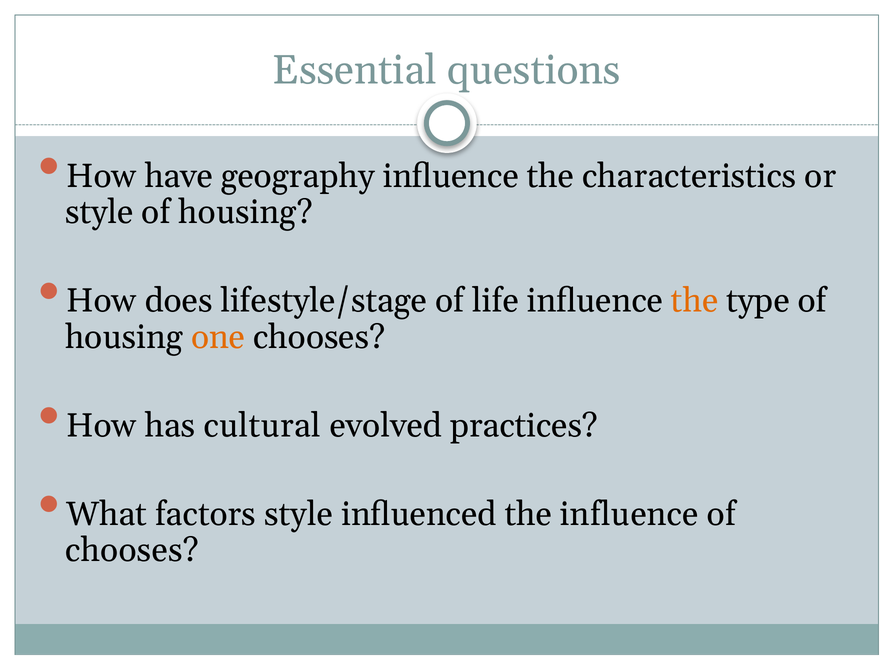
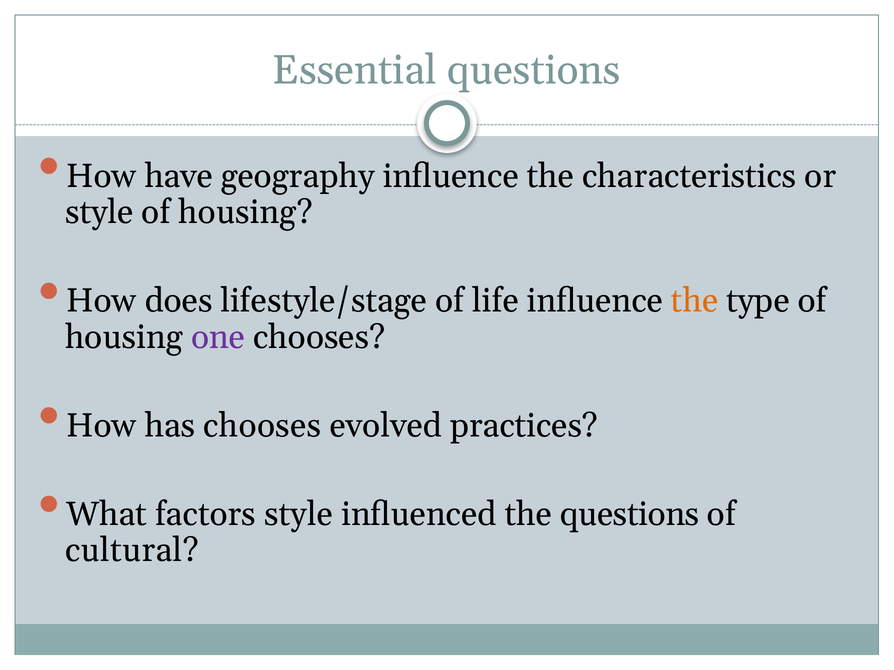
one colour: orange -> purple (218, 337)
has cultural: cultural -> chooses (262, 426)
the influence: influence -> questions (630, 514)
chooses: chooses -> cultural (132, 551)
